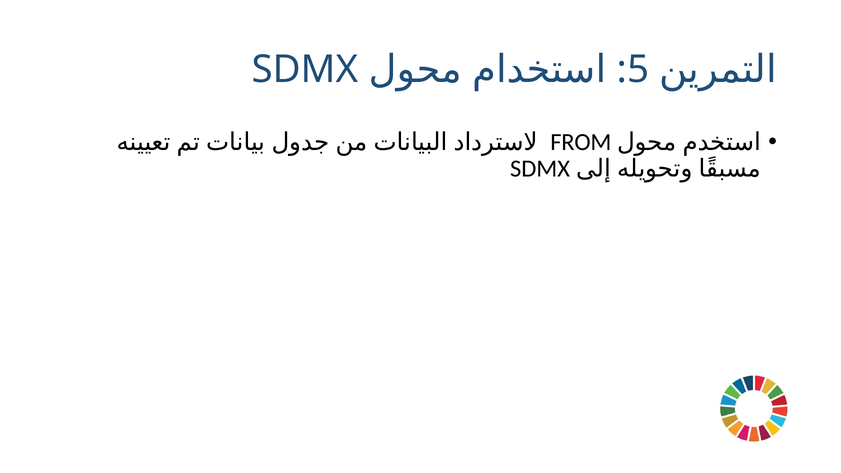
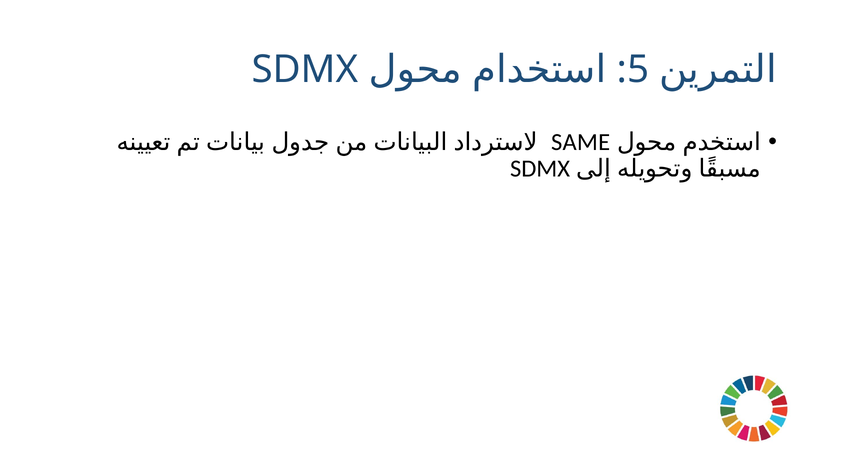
FROM: FROM -> SAME (581, 142)
